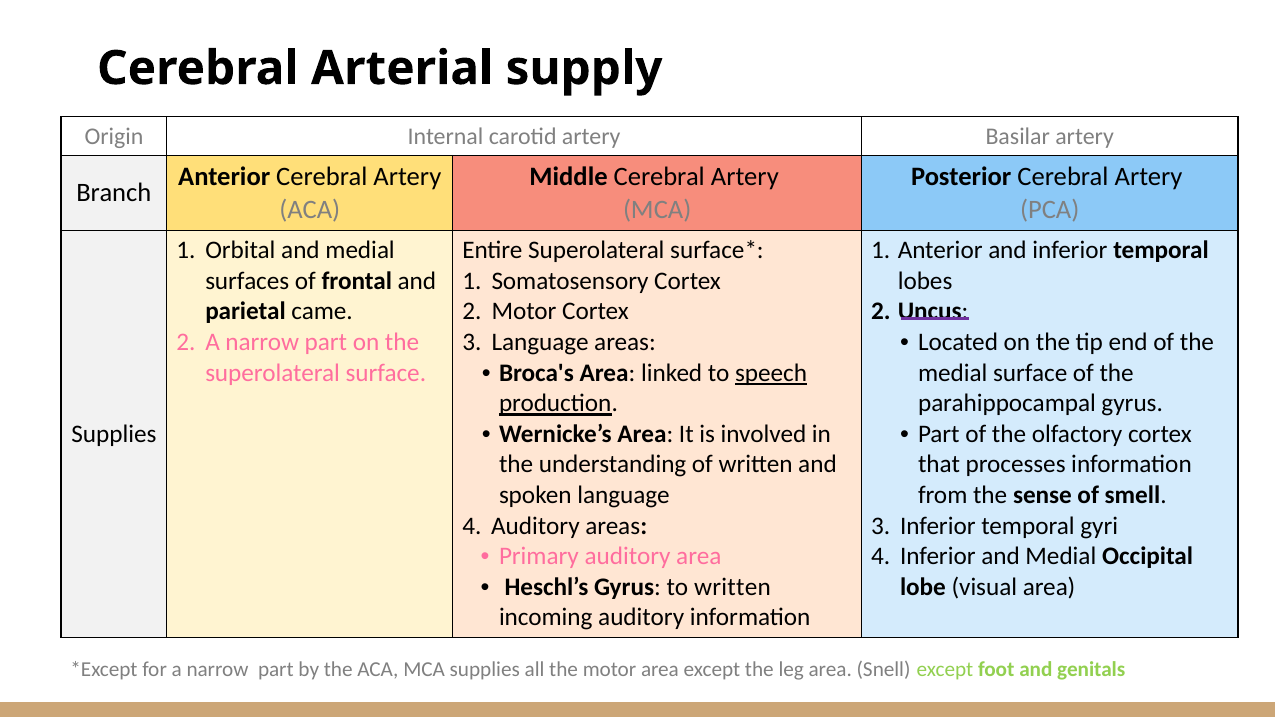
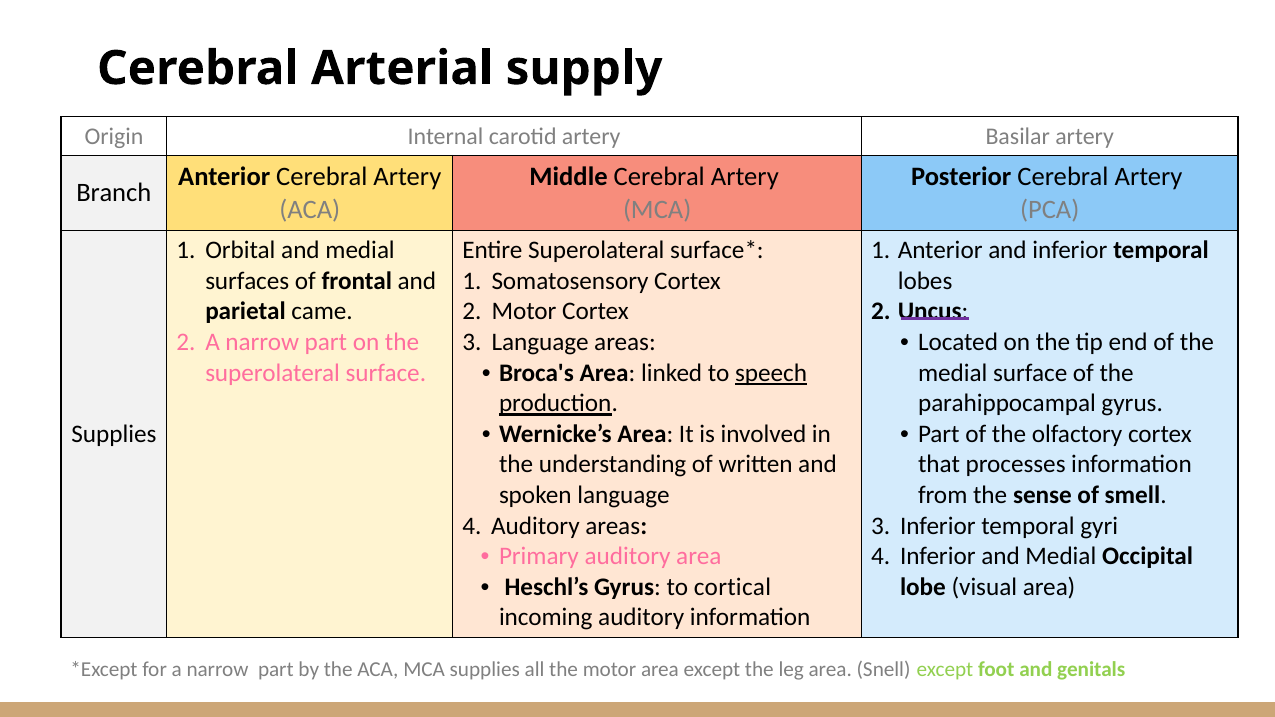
to written: written -> cortical (732, 587)
